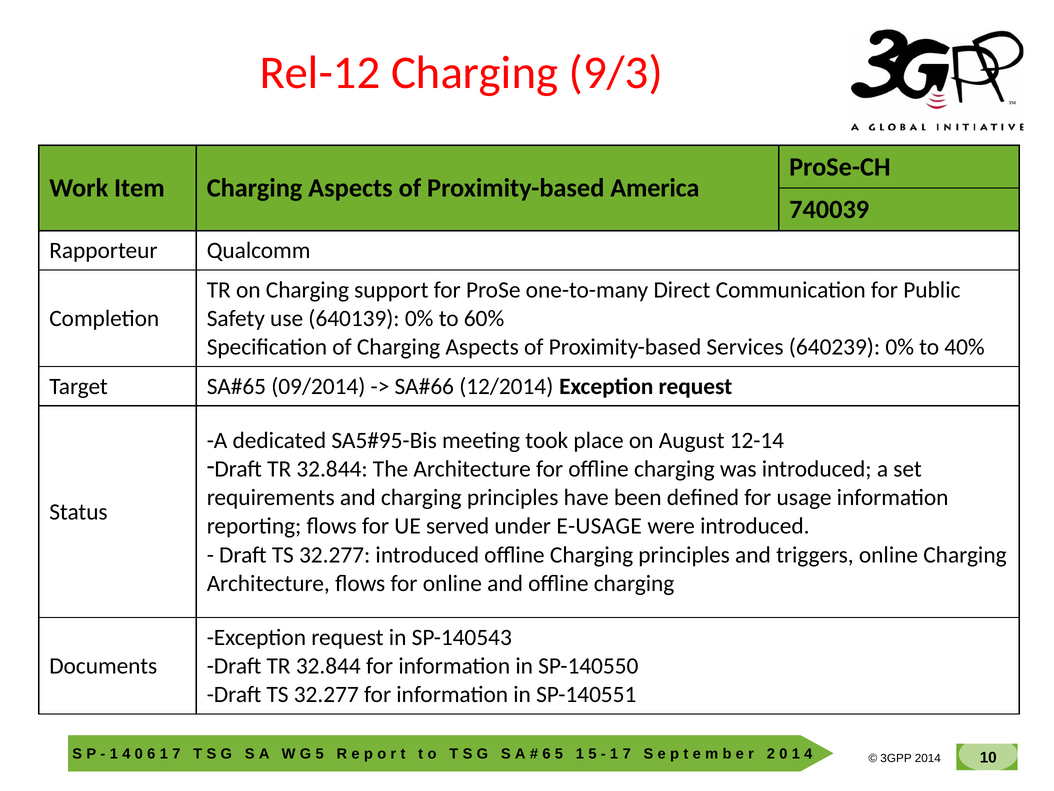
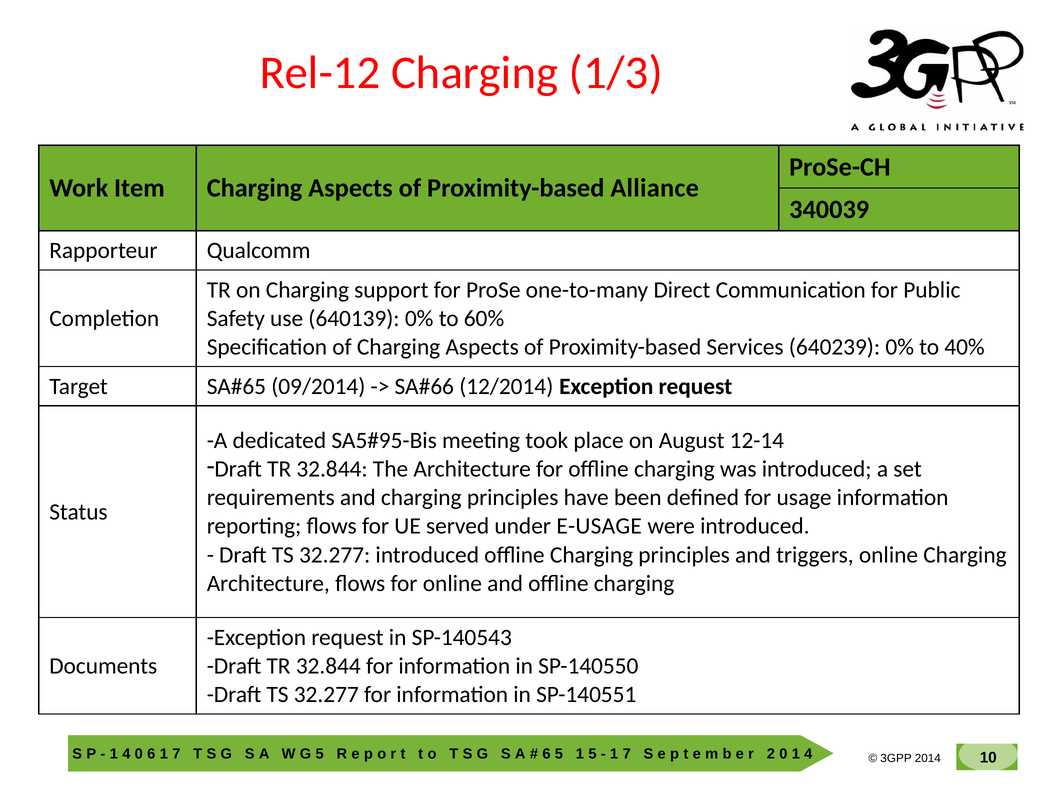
9/3: 9/3 -> 1/3 (616, 73)
America: America -> Alliance (655, 188)
740039: 740039 -> 340039 (829, 210)
